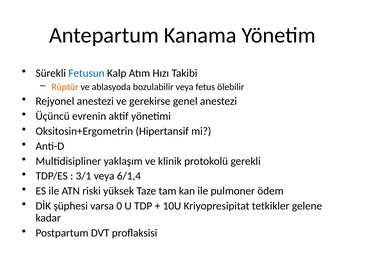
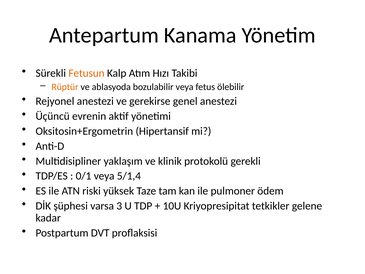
Fetusun colour: blue -> orange (87, 73)
3/1: 3/1 -> 0/1 (84, 176)
6/1,4: 6/1,4 -> 5/1,4 (129, 176)
0: 0 -> 3 (119, 206)
